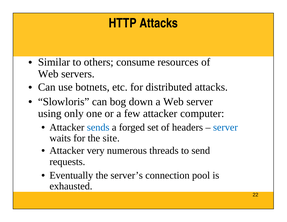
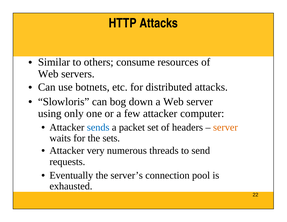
forged: forged -> packet (132, 127)
server colour: blue -> orange (225, 127)
site: site -> sets (111, 138)
